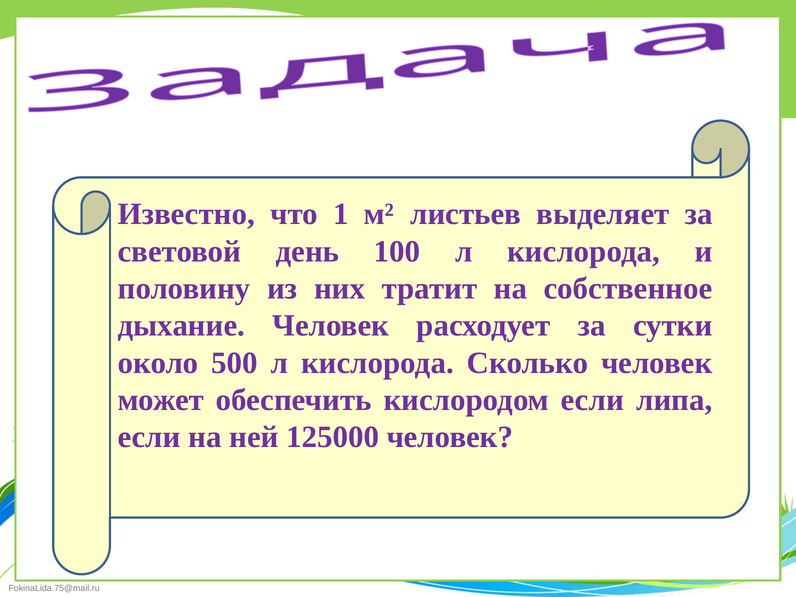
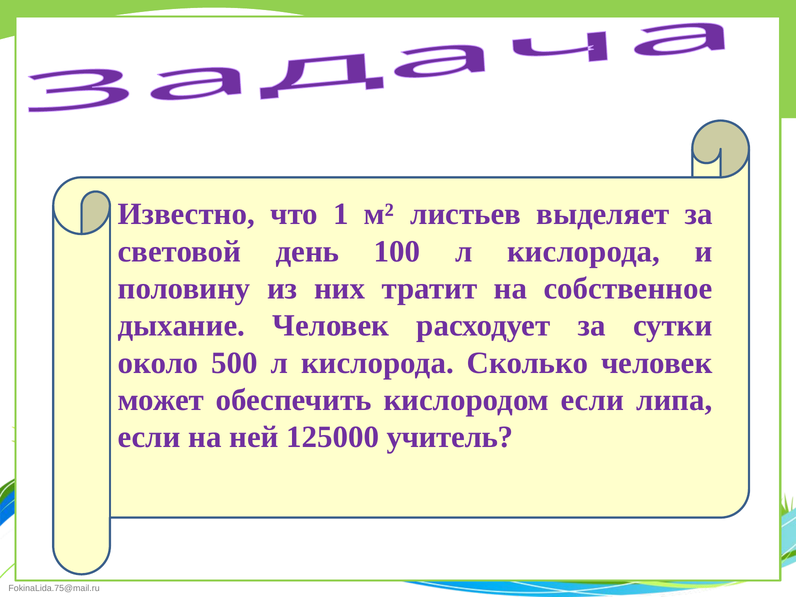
125000 человек: человек -> учитель (450, 437)
